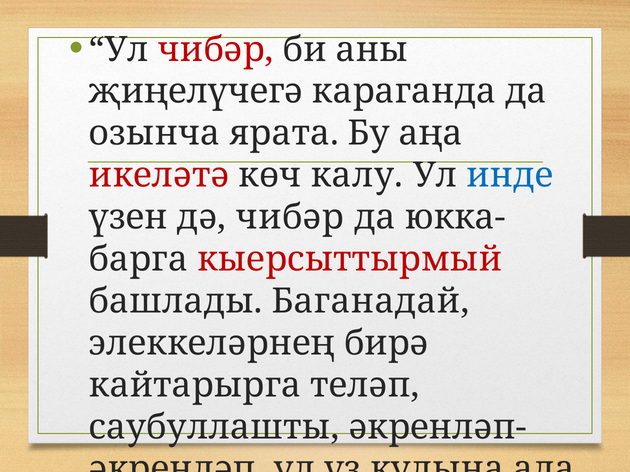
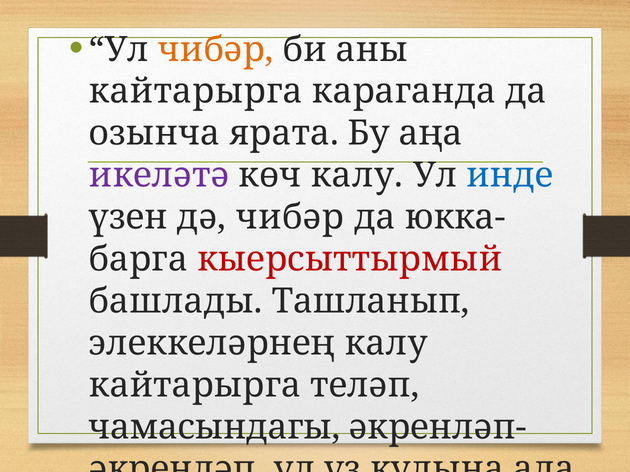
чибәр colour: red -> orange (216, 50)
җиңелүчегә: җиңелүчегә -> кайтарырга (196, 92)
икеләтә colour: red -> purple (159, 175)
Баганадай: Баганадай -> Ташланып (371, 301)
элеккеләрнең бирә: бирә -> калу (386, 343)
саубуллашты: саубуллашты -> чамасындагы (214, 427)
